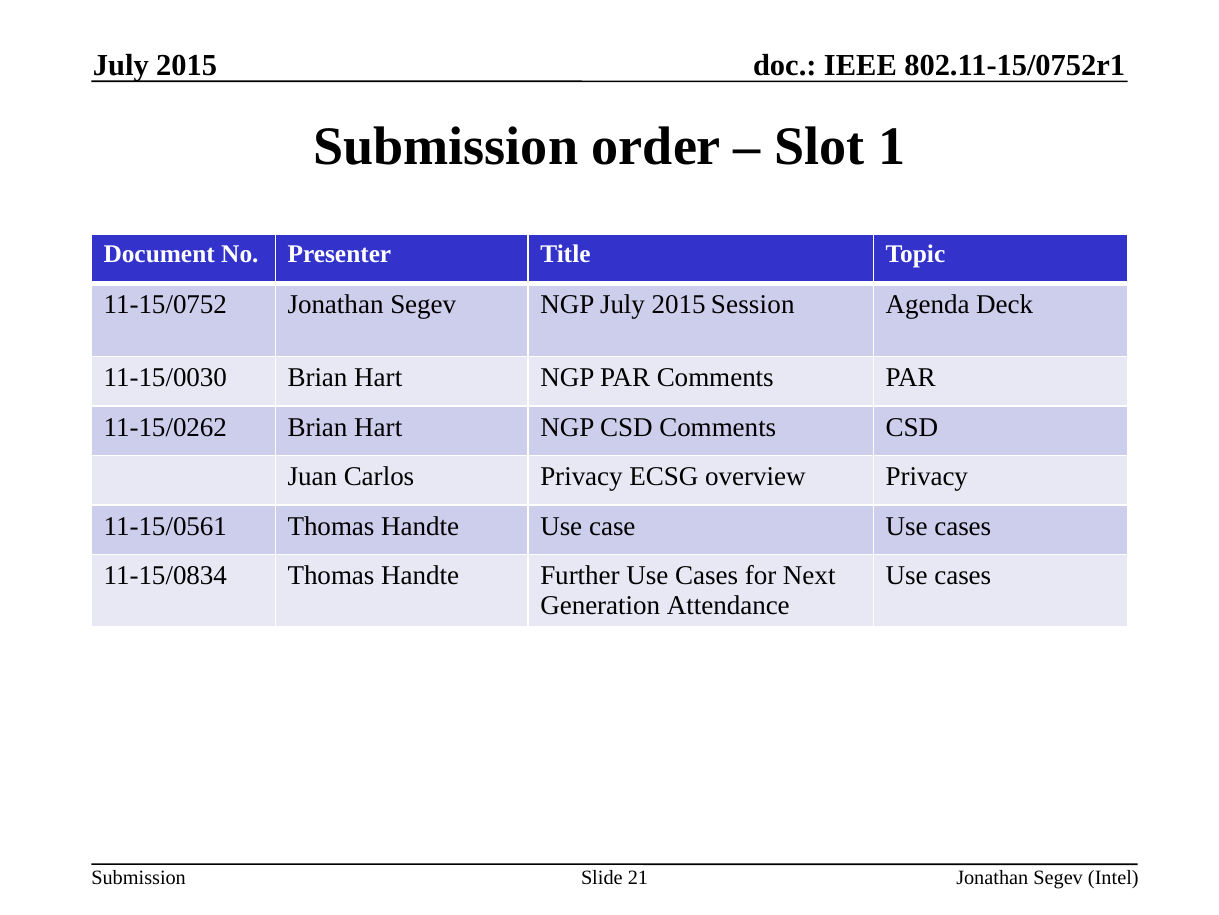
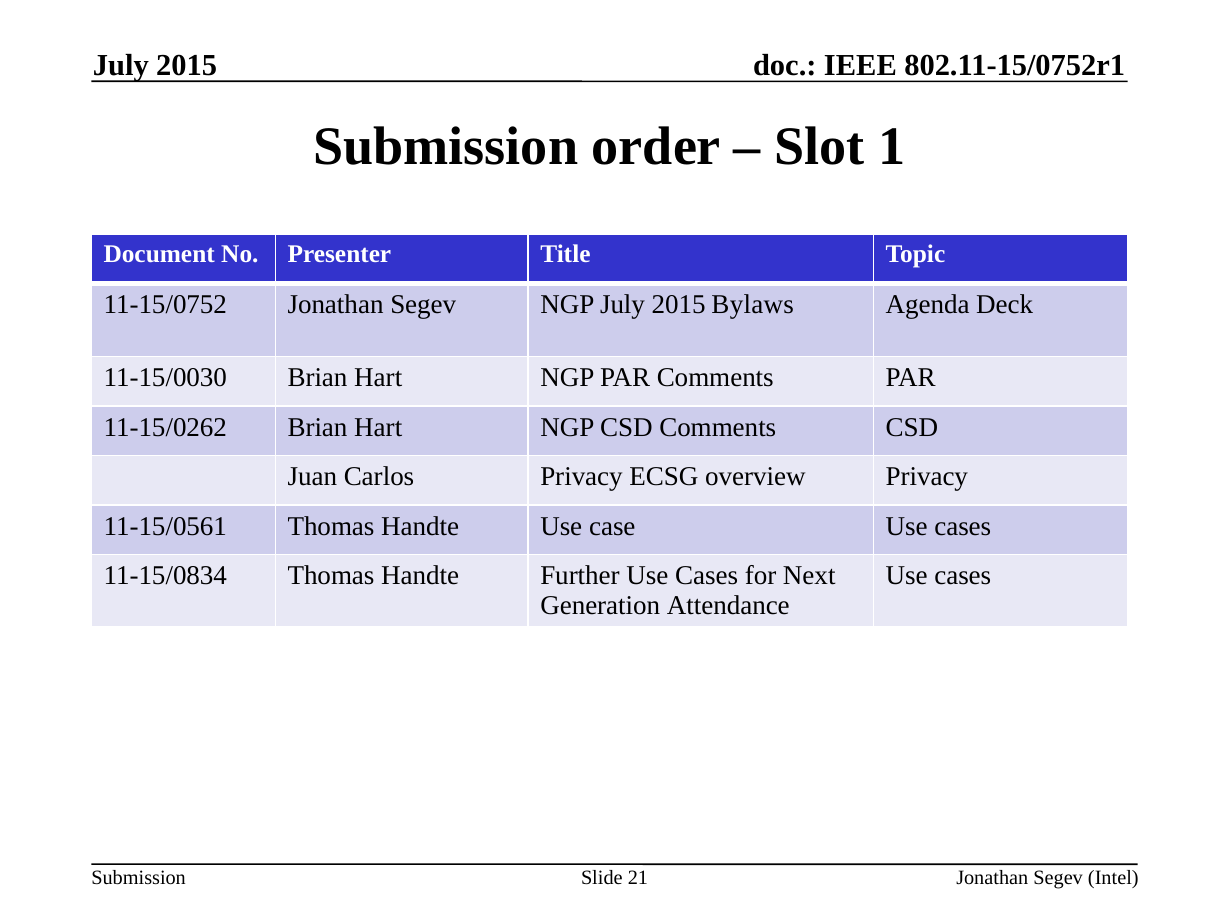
Session: Session -> Bylaws (753, 304)
